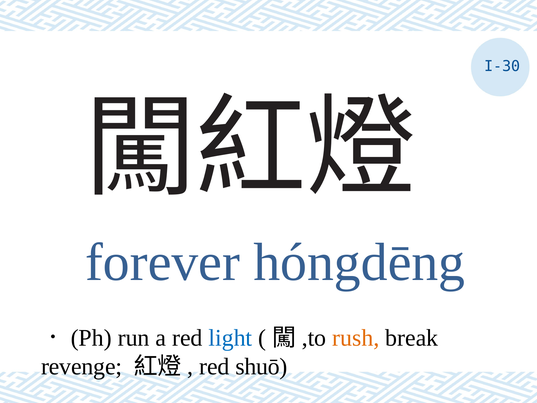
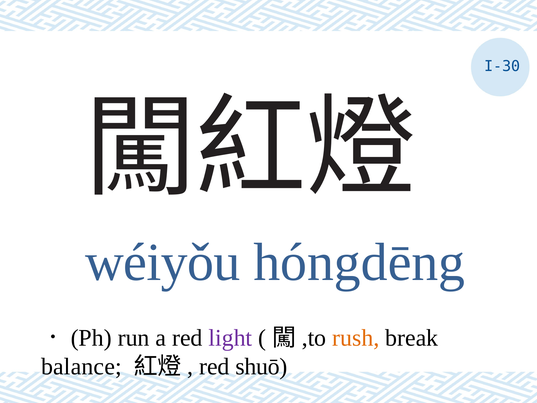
forever: forever -> wéiyǒu (163, 262)
light colour: blue -> purple (230, 338)
revenge: revenge -> balance (81, 366)
